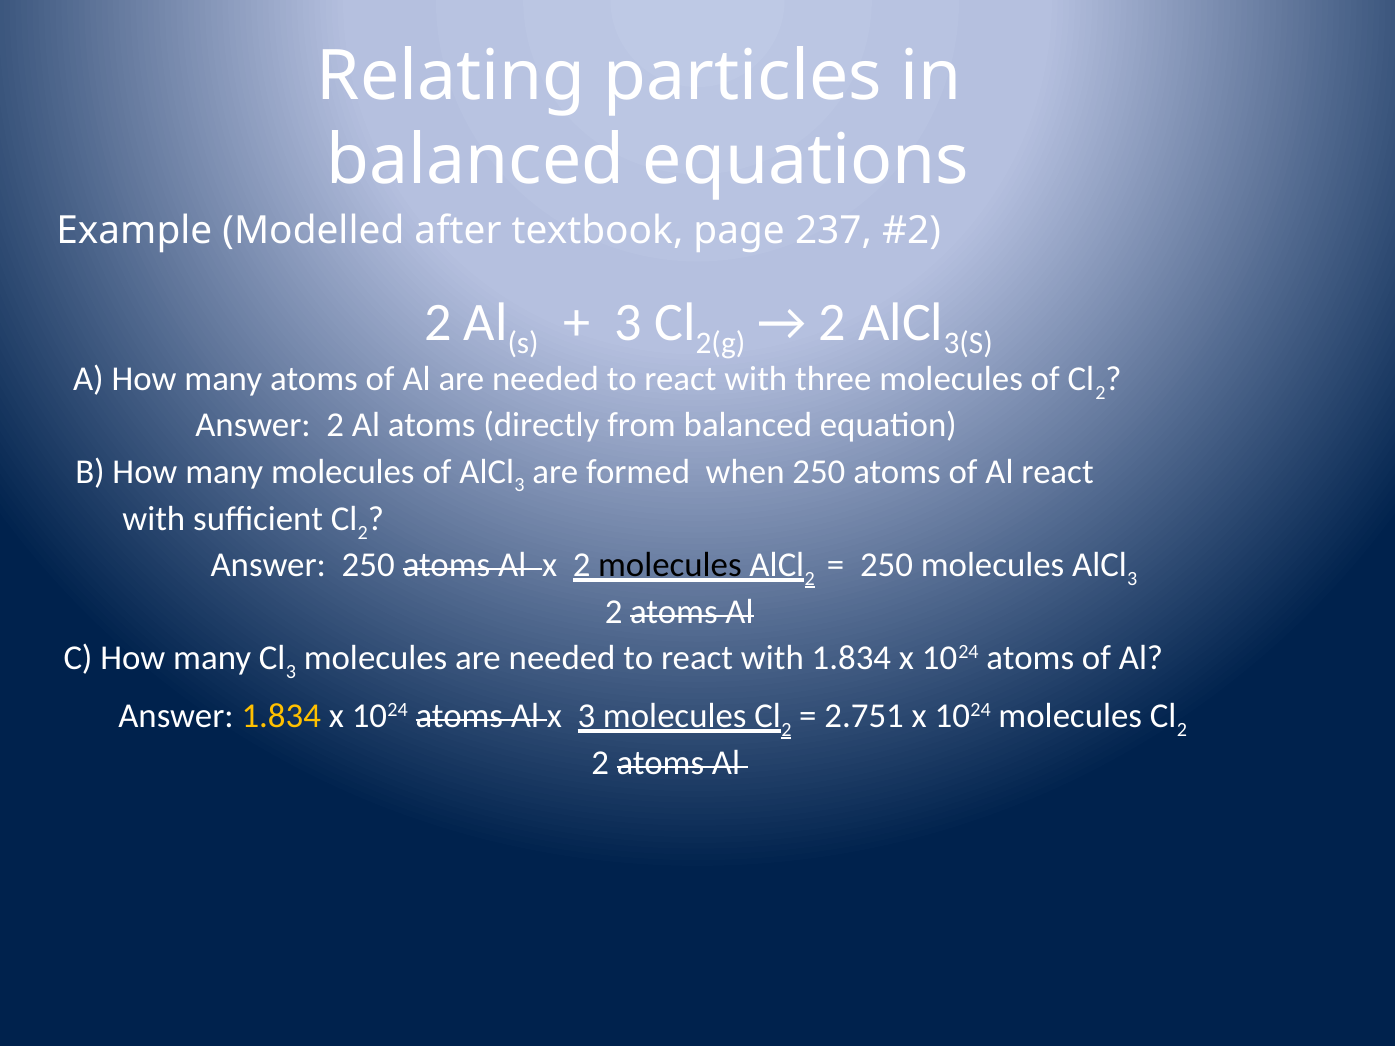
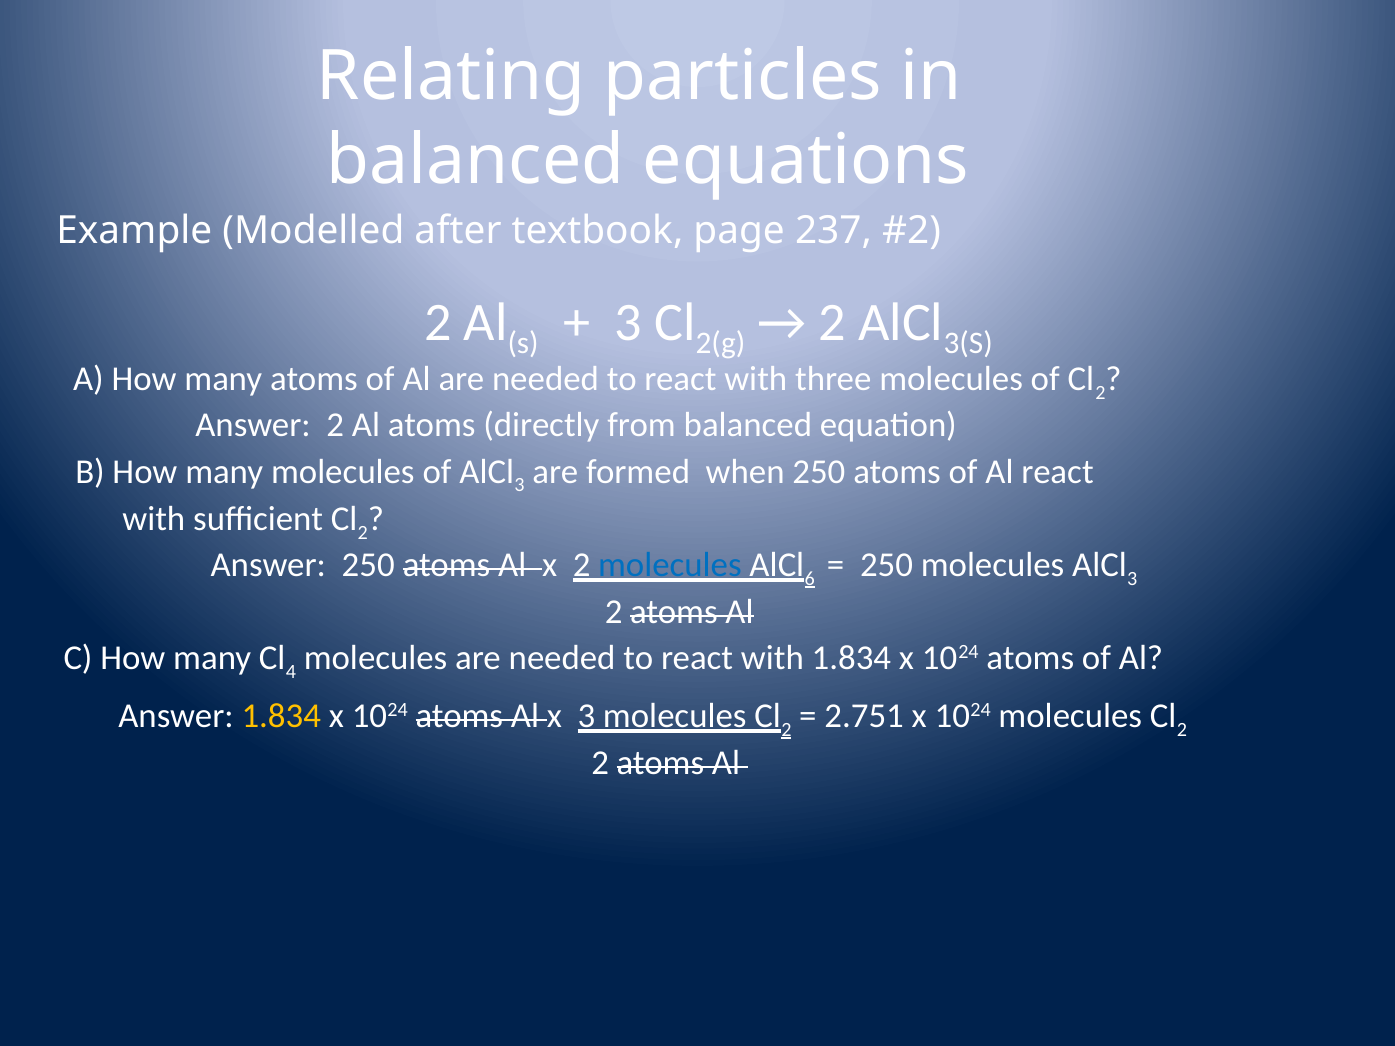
molecules colour: black -> blue (670, 565)
2: 2 -> 6 (810, 579)
3: 3 -> 4 (291, 672)
